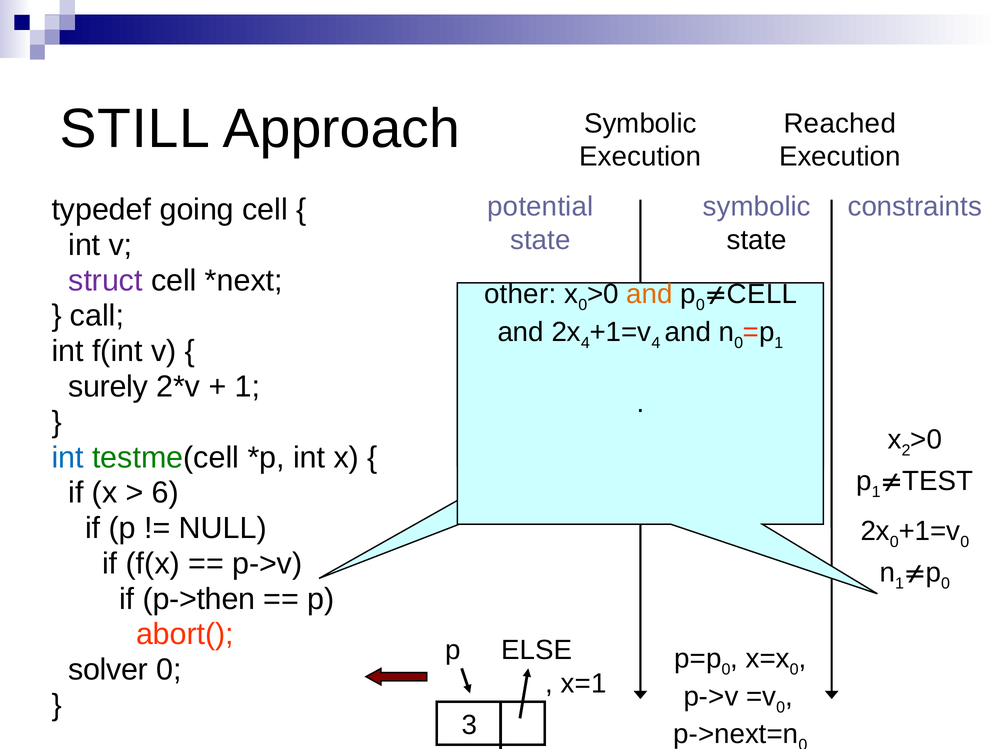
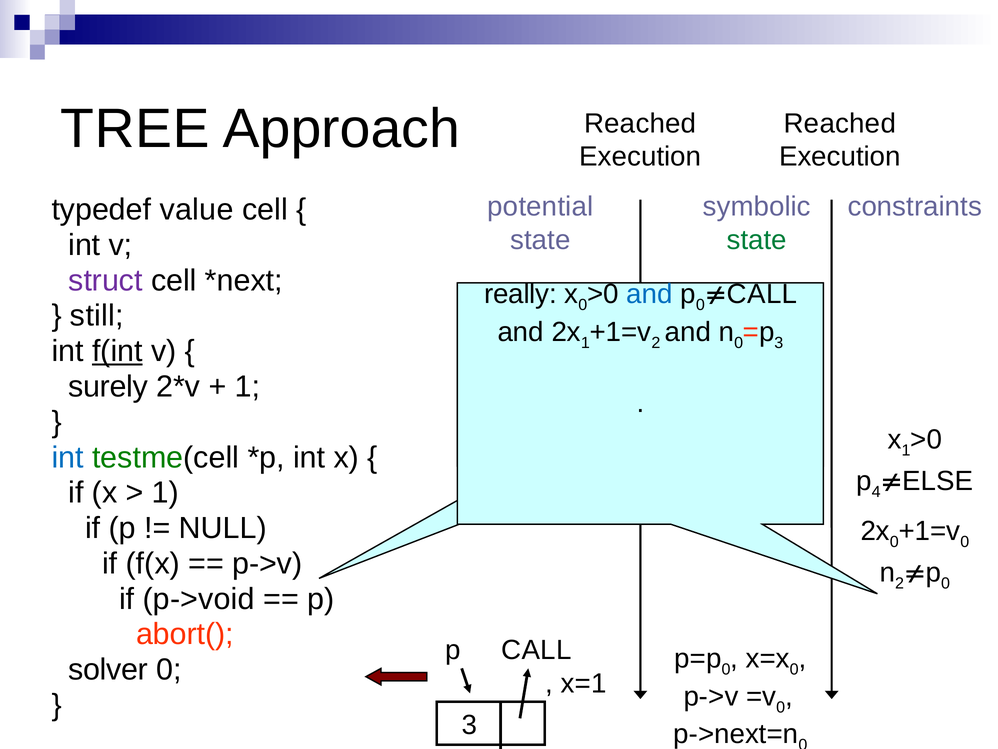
STILL: STILL -> TREE (135, 129)
Symbolic: Symbolic -> Reached (640, 123)
going: going -> value (197, 210)
state colour: black -> green (757, 240)
other: other -> really (520, 294)
and colour: orange -> blue (650, 294)
CELL: CELL -> CALL (762, 294)
call: call -> still (97, 316)
4: 4 -> 1 (585, 343)
4: 4 -> 2 (656, 343)
1: 1 -> 3 (779, 343)
f(int underline: none -> present (117, 351)
x 2: 2 -> 1 (906, 450)
p 1: 1 -> 4 (876, 492)
TEST: TEST -> ELSE (938, 481)
6: 6 -> 1 (165, 493)
1: 1 -> 2 (900, 583)
p->then: p->then -> p->void (199, 599)
ELSE: ELSE -> CALL (537, 650)
